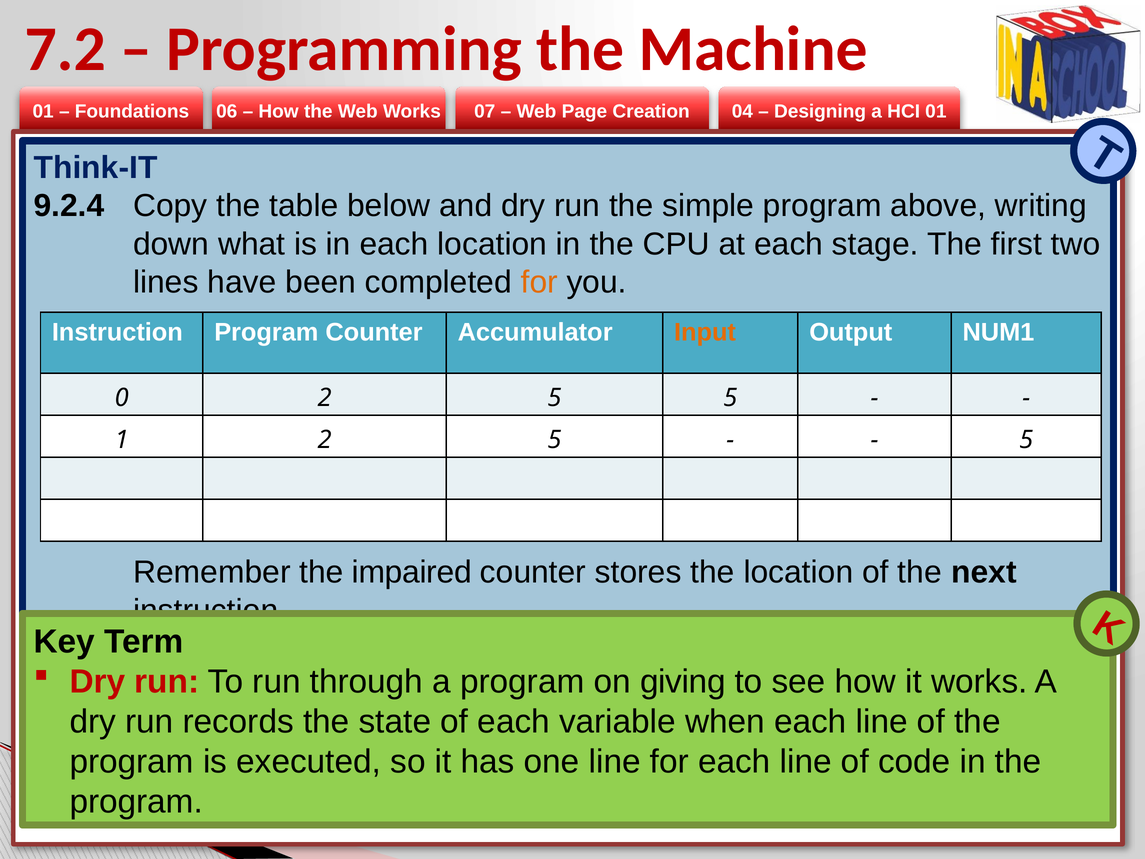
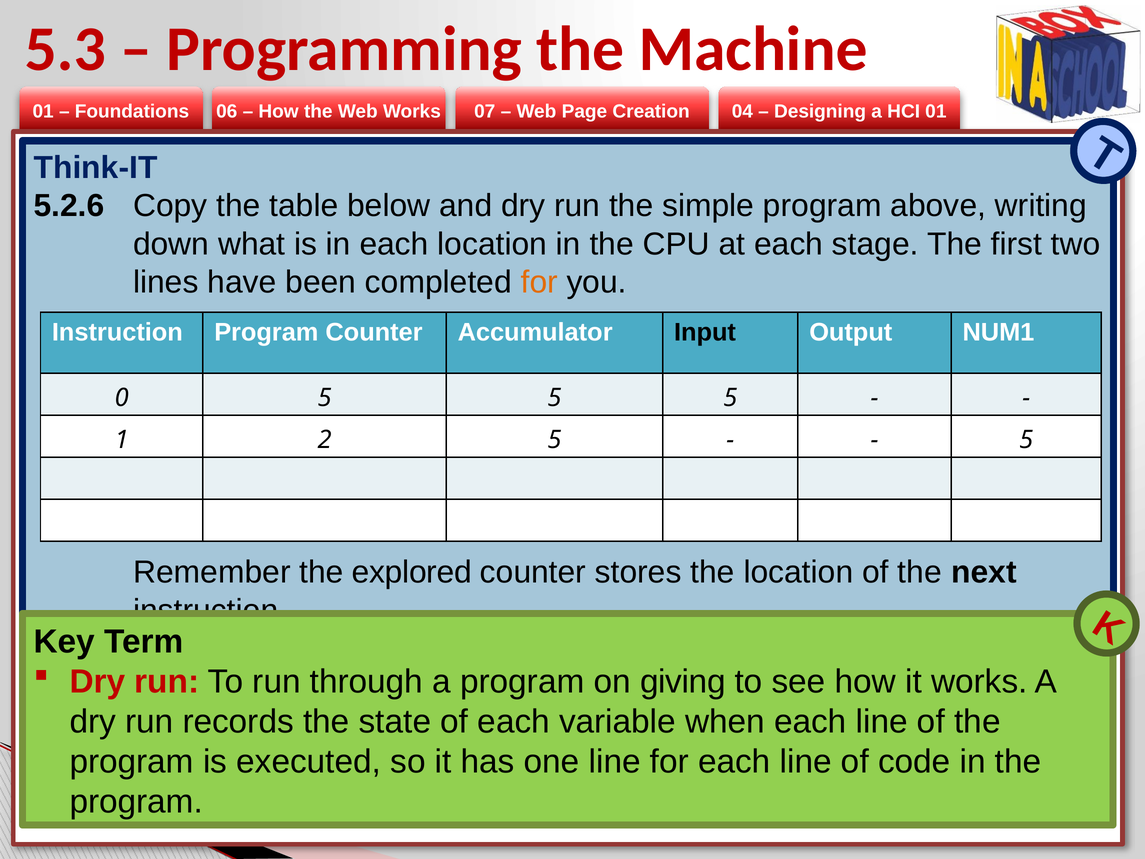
7.2: 7.2 -> 5.3 (65, 49)
9.2.4: 9.2.4 -> 5.2.6 (69, 206)
Input colour: orange -> black (705, 332)
0 2: 2 -> 5 (325, 398)
impaired: impaired -> explored (412, 572)
